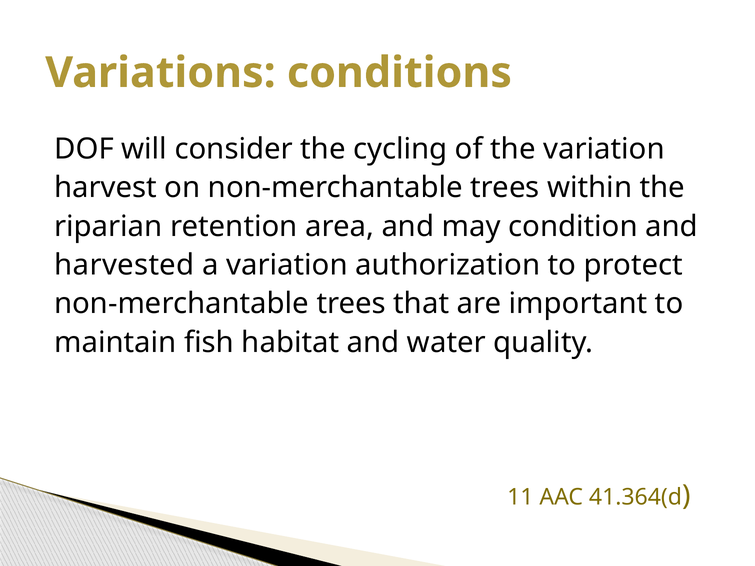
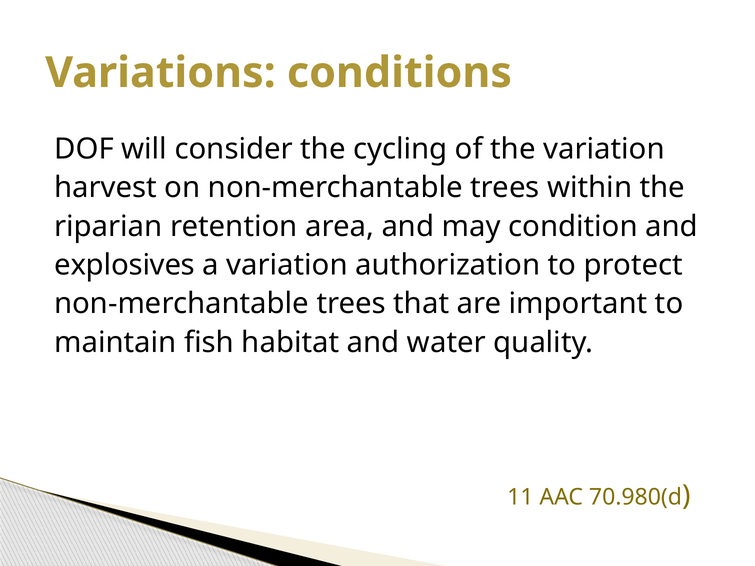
harvested: harvested -> explosives (125, 265)
41.364(d: 41.364(d -> 70.980(d (635, 498)
